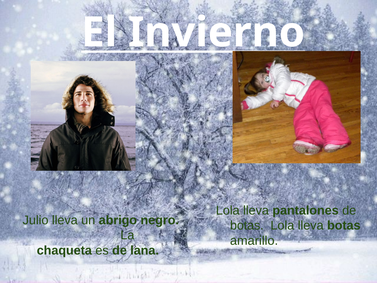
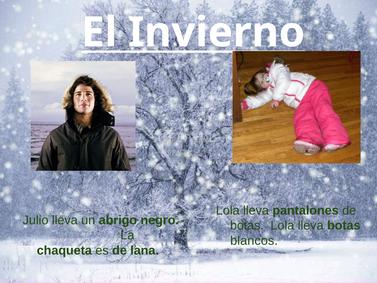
amarillo: amarillo -> blancos (254, 240)
